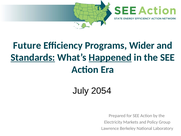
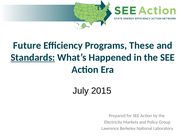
Wider: Wider -> These (142, 45)
Happened underline: present -> none (110, 57)
2054: 2054 -> 2015 (101, 91)
